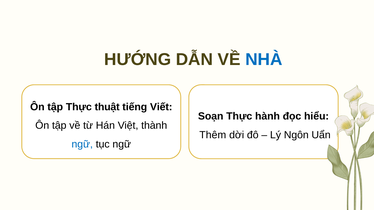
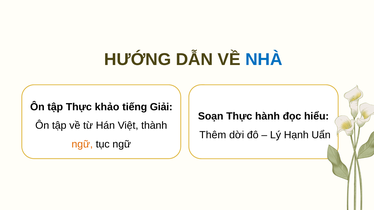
thuật: thuật -> khảo (107, 107)
Viết: Viết -> Giải (161, 107)
Ngôn: Ngôn -> Hạnh (296, 135)
ngữ colour: blue -> orange (82, 144)
